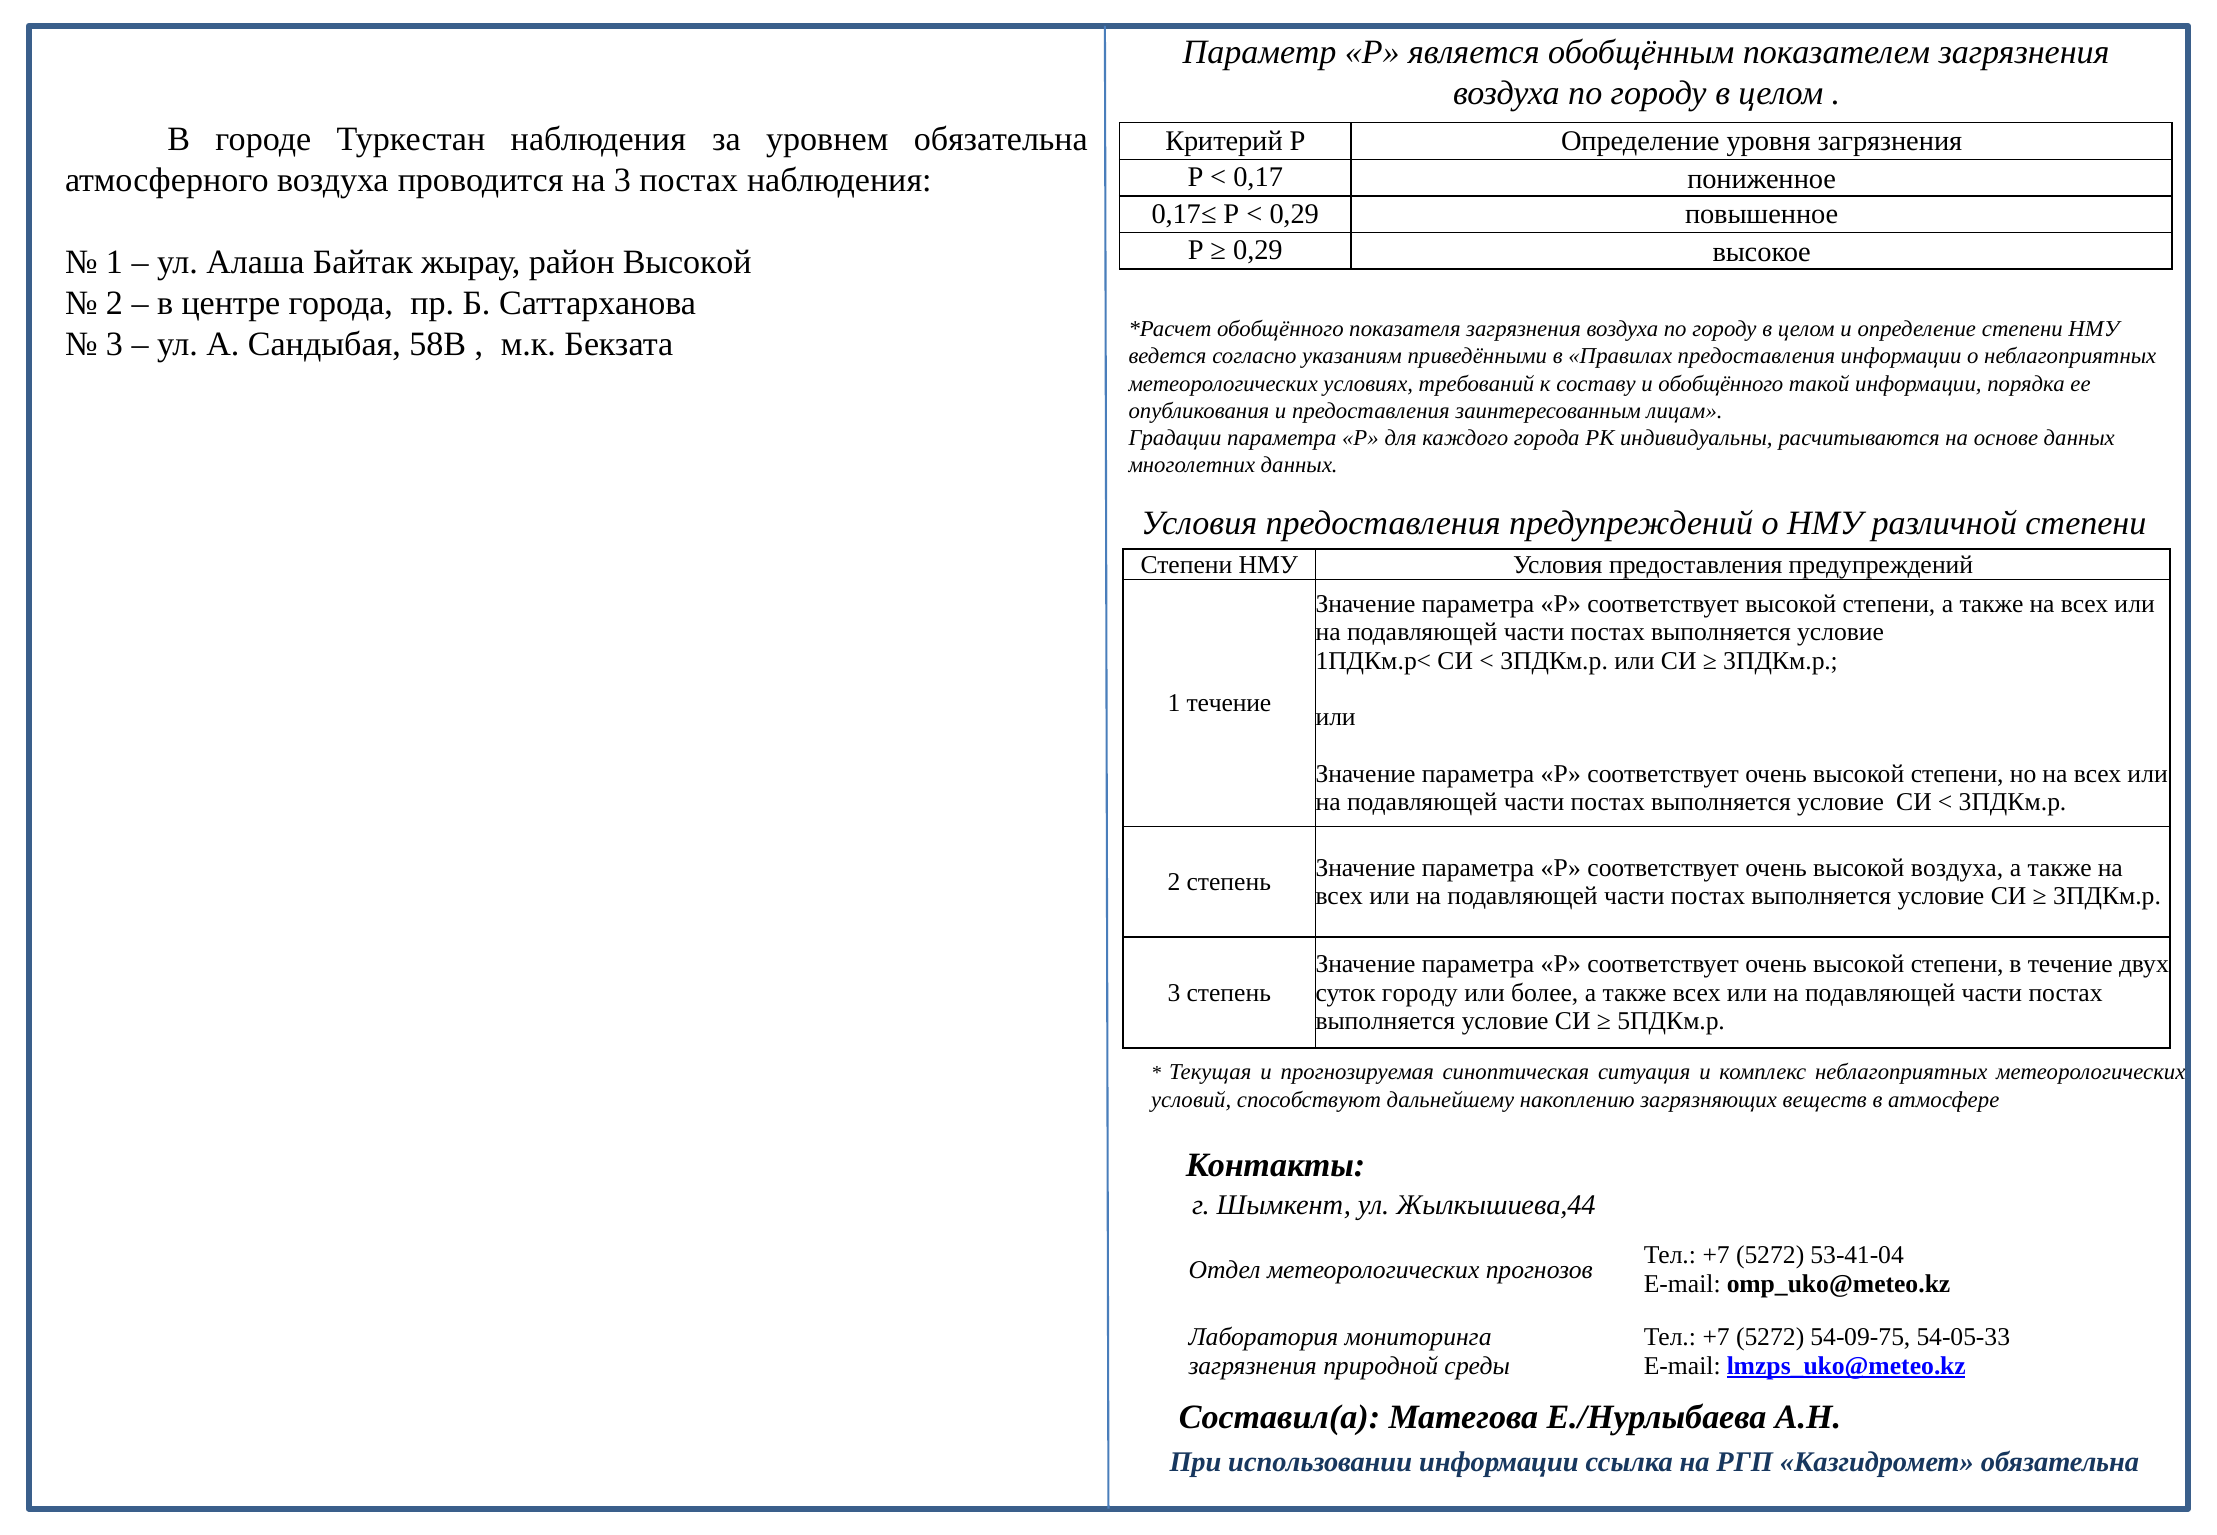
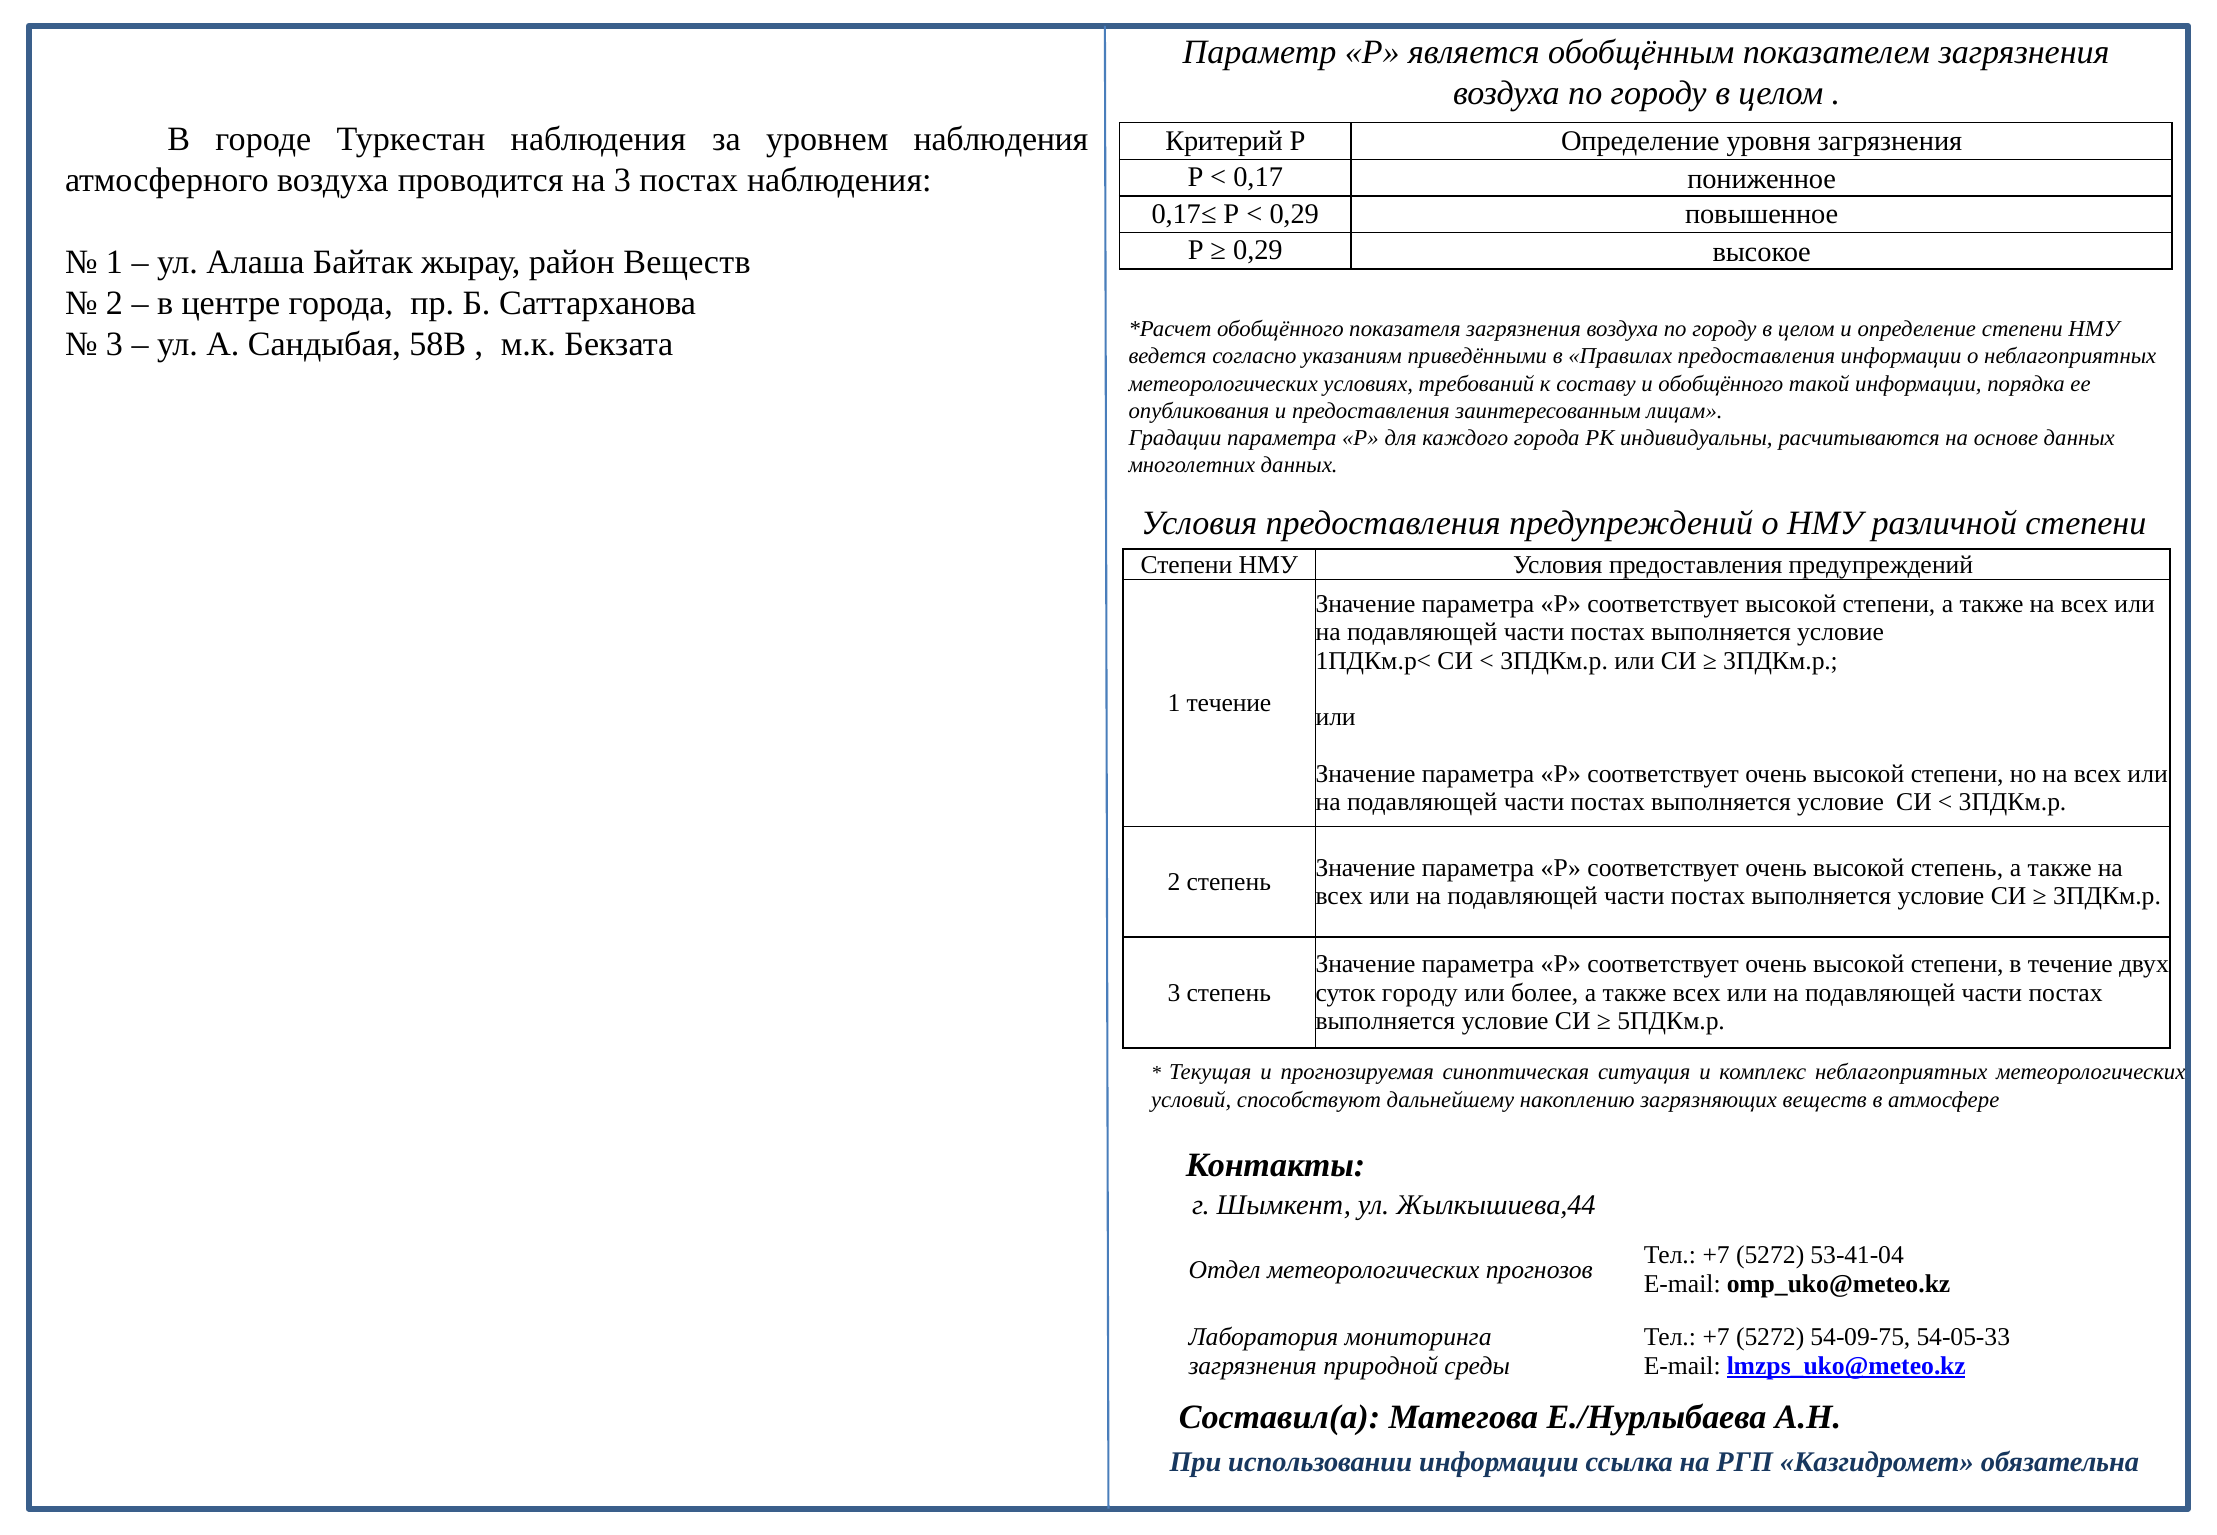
уровнем обязательна: обязательна -> наблюдения (1001, 139)
район Высокой: Высокой -> Веществ (687, 262)
высокой воздуха: воздуха -> степень (1957, 868)
